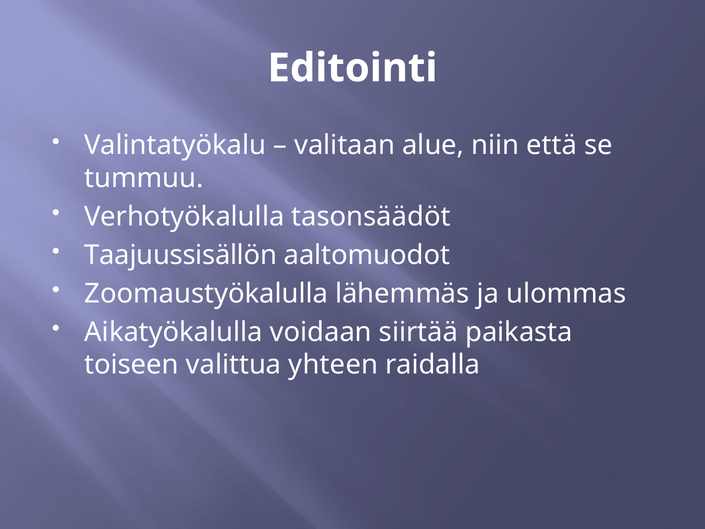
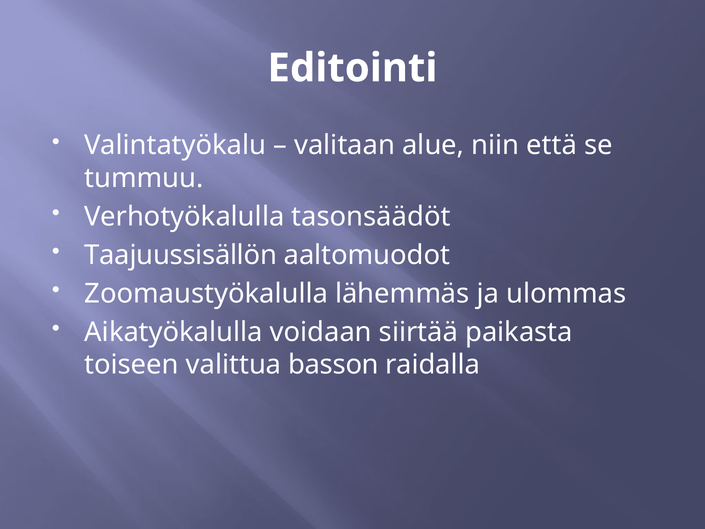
yhteen: yhteen -> basson (334, 365)
